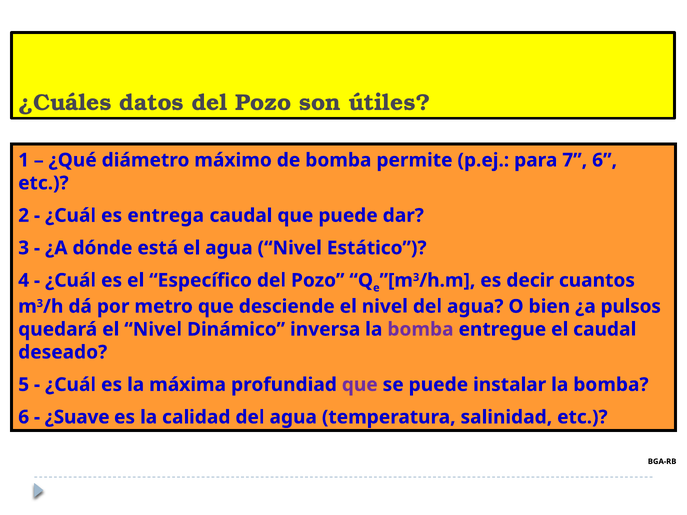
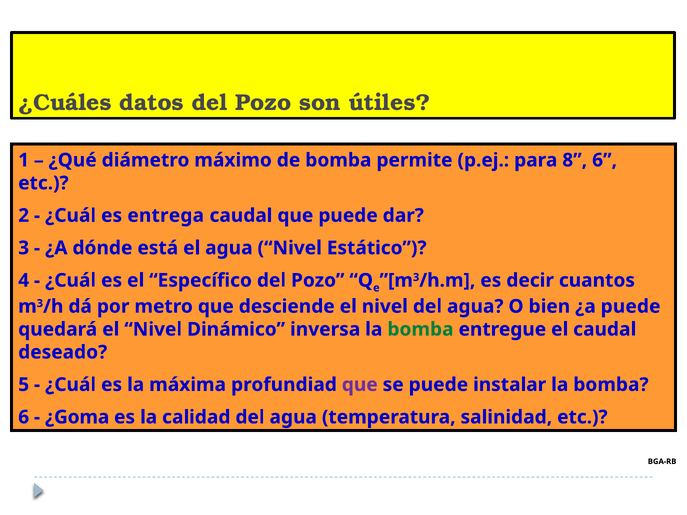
7: 7 -> 8 (575, 160)
¿a pulsos: pulsos -> puede (631, 307)
bomba colour: purple -> green (420, 329)
¿Suave: ¿Suave -> ¿Goma (77, 417)
